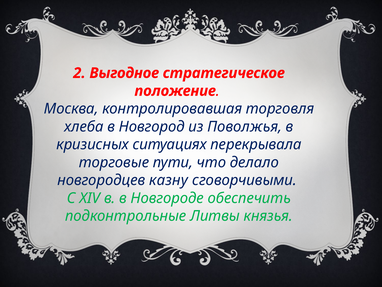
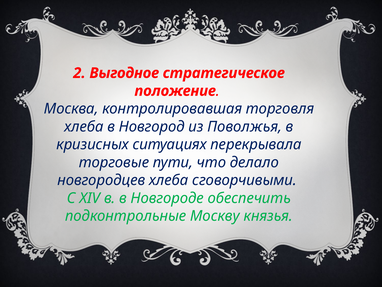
новгородцев казну: казну -> хлеба (169, 180)
Литвы: Литвы -> Москву (215, 216)
